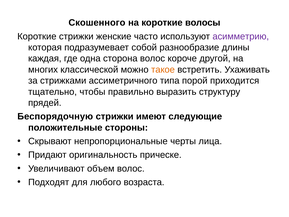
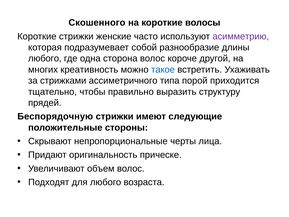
каждая: каждая -> любого (45, 58)
классической: классической -> креативность (89, 70)
такое colour: orange -> blue (163, 70)
